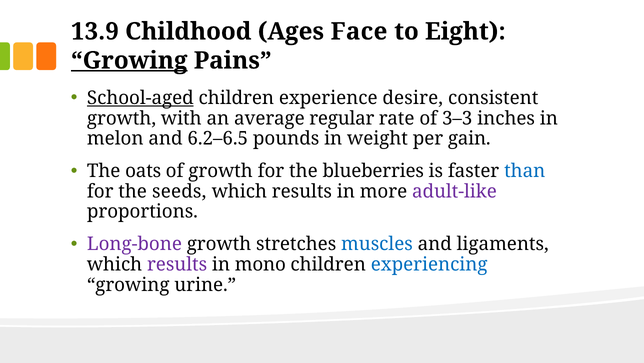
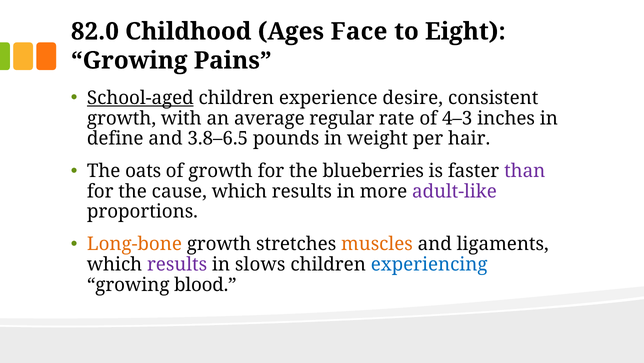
13.9: 13.9 -> 82.0 (95, 31)
Growing underline: present -> none (129, 60)
3–3: 3–3 -> 4–3 (457, 118)
melon: melon -> define (115, 138)
6.2–6.5: 6.2–6.5 -> 3.8–6.5 (218, 138)
gain: gain -> hair (469, 138)
than colour: blue -> purple (525, 171)
seeds: seeds -> cause (179, 191)
Long-bone colour: purple -> orange (134, 244)
muscles colour: blue -> orange (377, 244)
mono: mono -> slows (260, 264)
urine: urine -> blood (205, 284)
